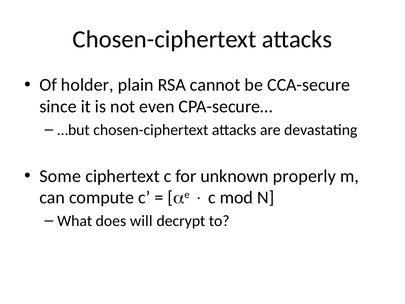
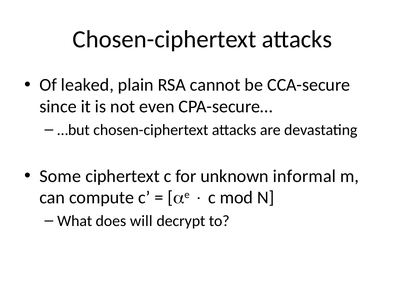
holder: holder -> leaked (87, 85)
properly: properly -> informal (304, 176)
